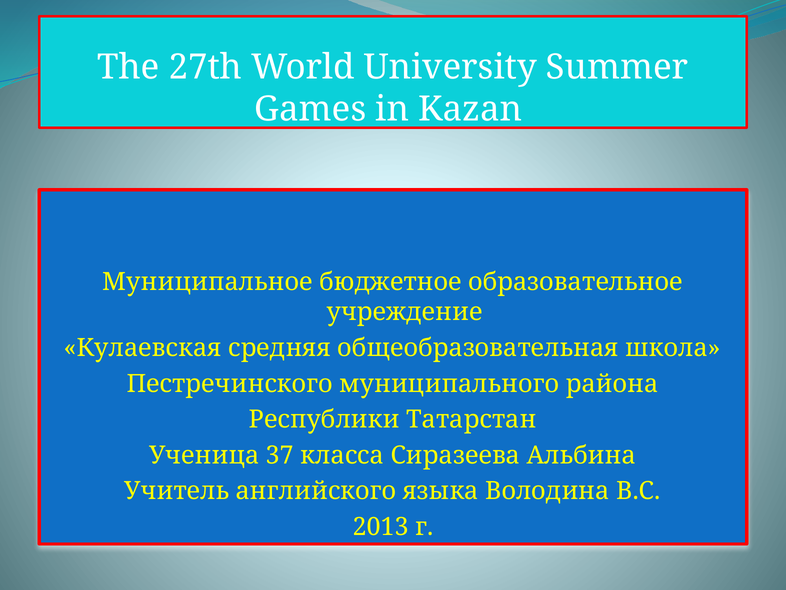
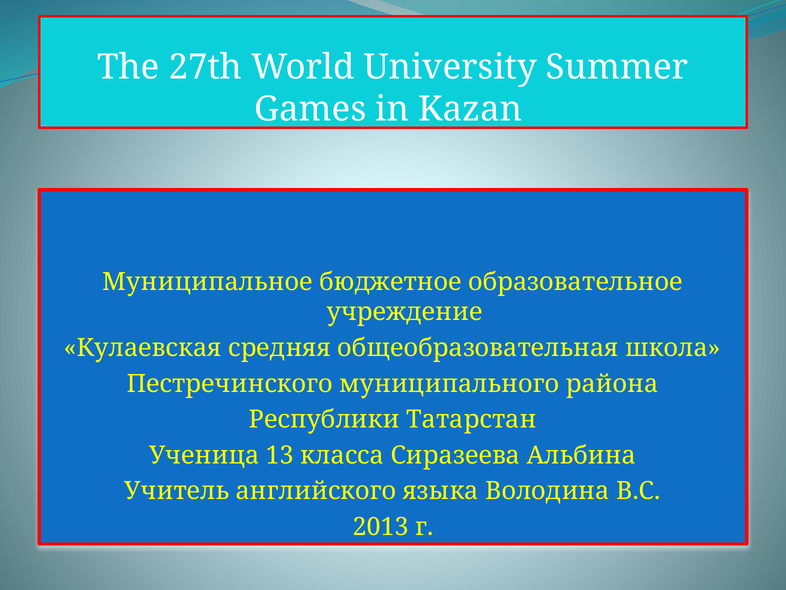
37: 37 -> 13 (280, 455)
